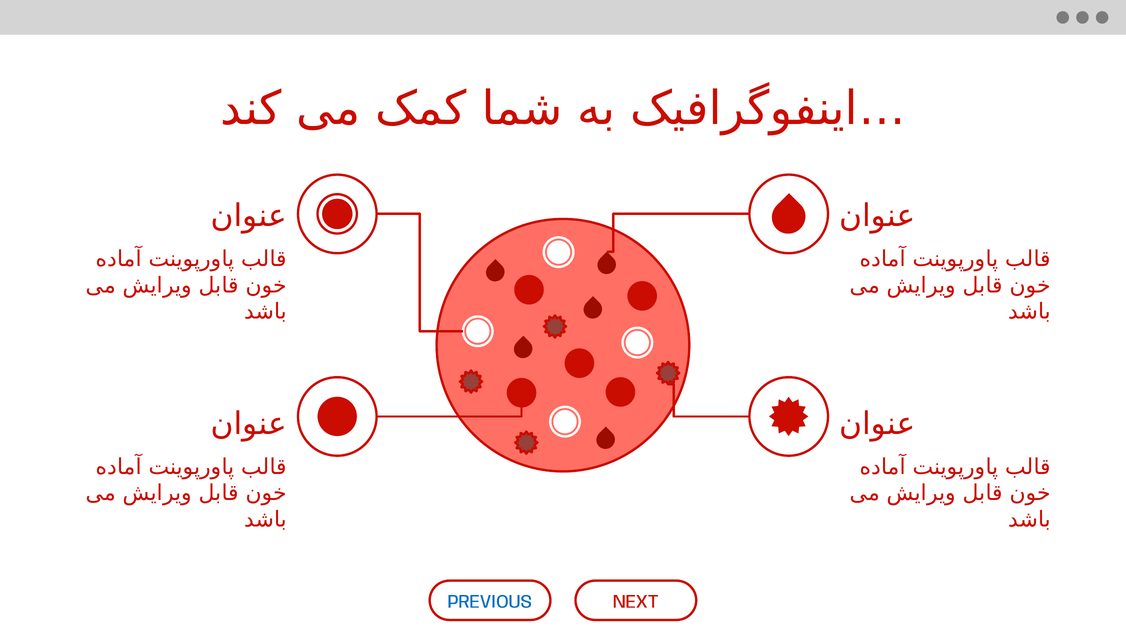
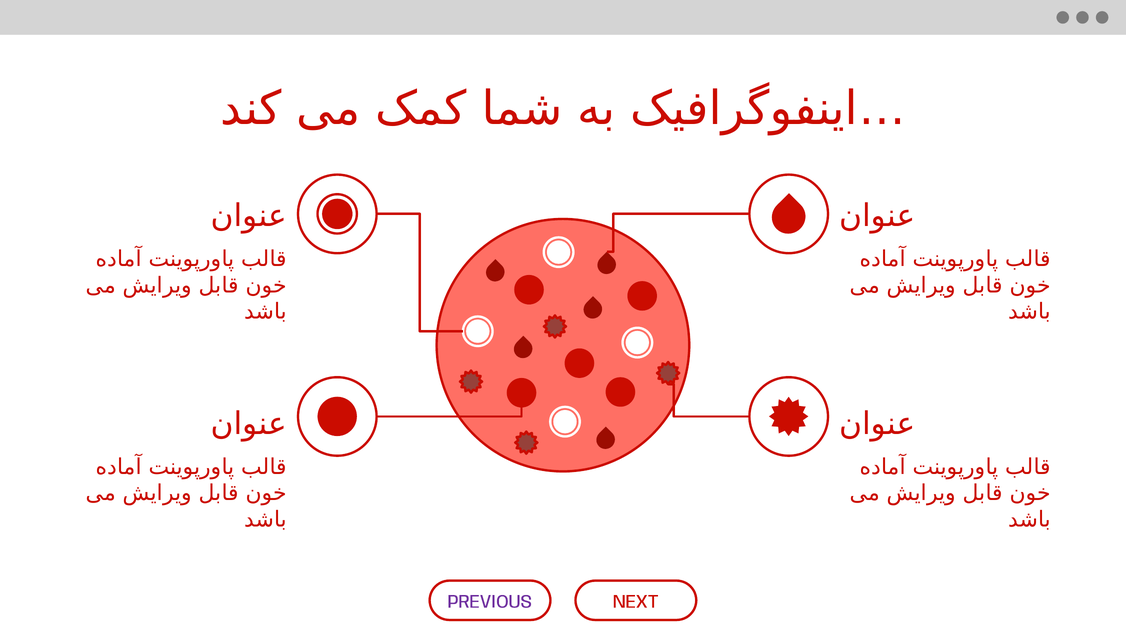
PREVIOUS colour: blue -> purple (490, 602)
